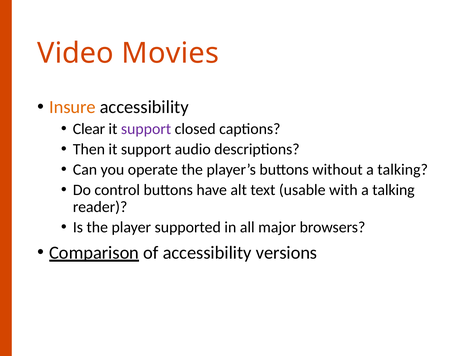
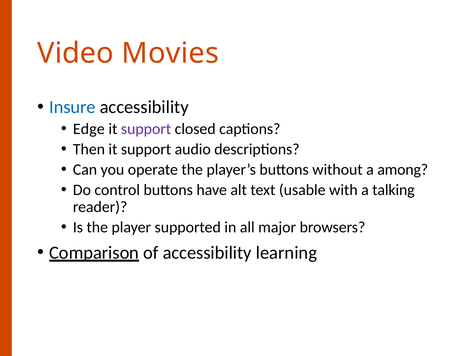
Insure colour: orange -> blue (72, 107)
Clear: Clear -> Edge (89, 129)
without a talking: talking -> among (403, 169)
versions: versions -> learning (286, 252)
